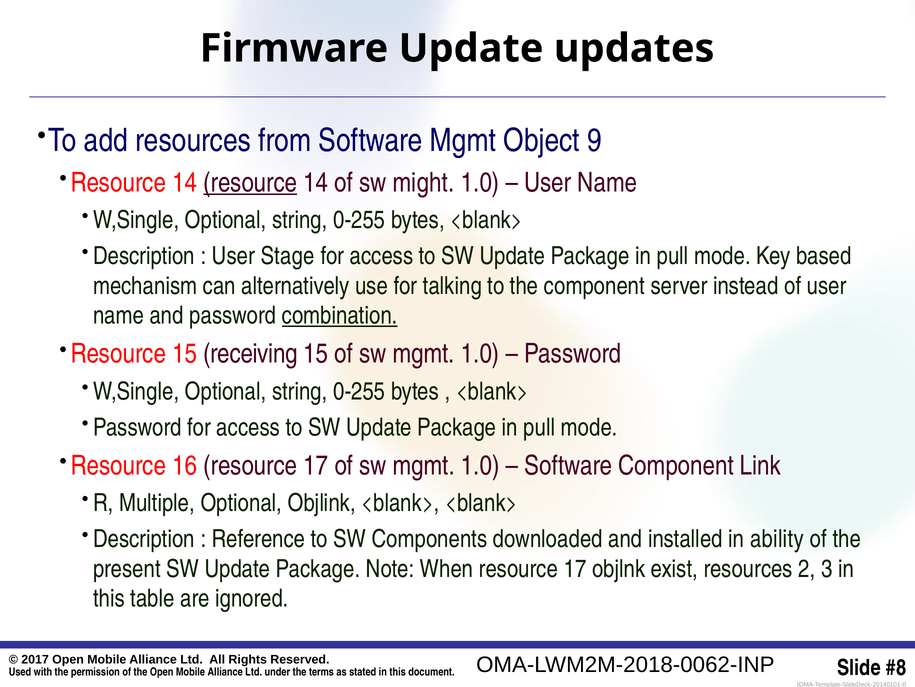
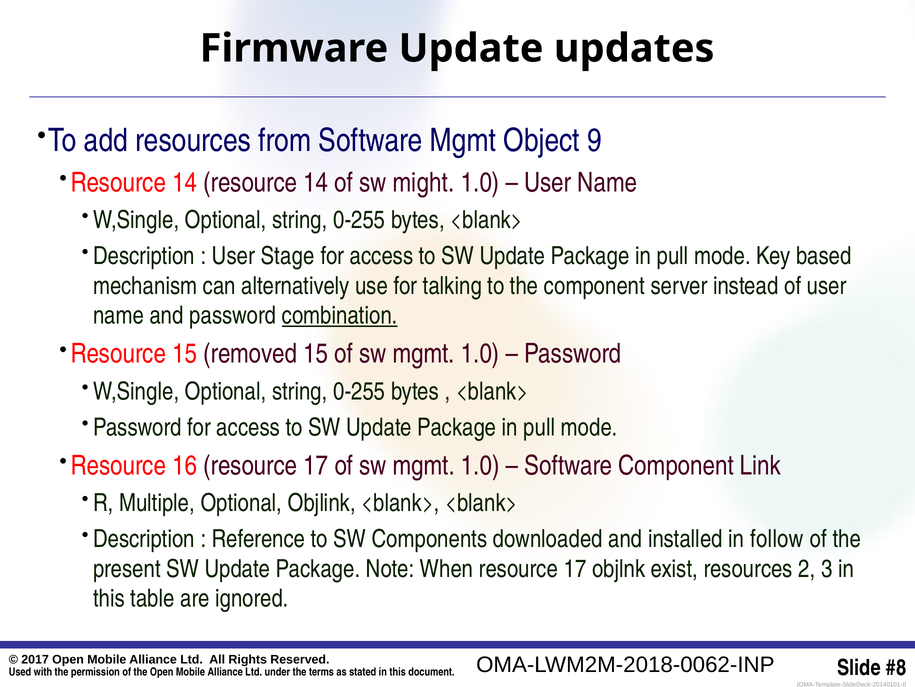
resource underline: present -> none (250, 182)
receiving: receiving -> removed (250, 354)
ability: ability -> follow (777, 538)
